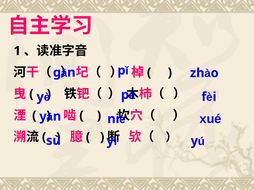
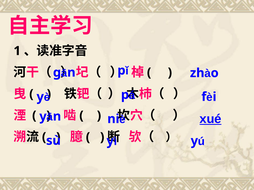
xué underline: none -> present (211, 119)
